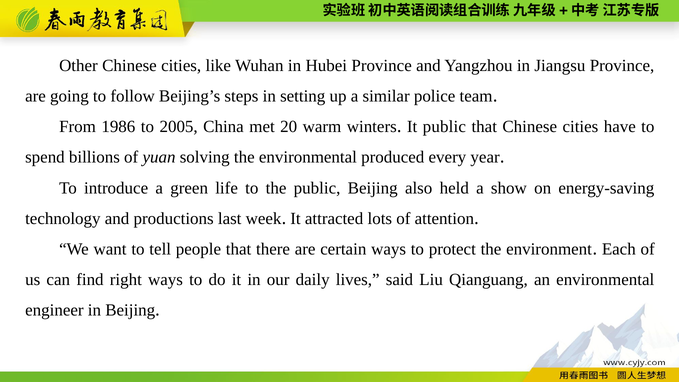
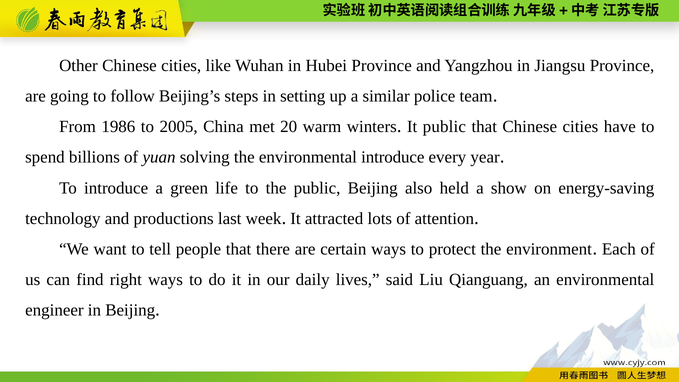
environmental produced: produced -> introduce (393, 157)
